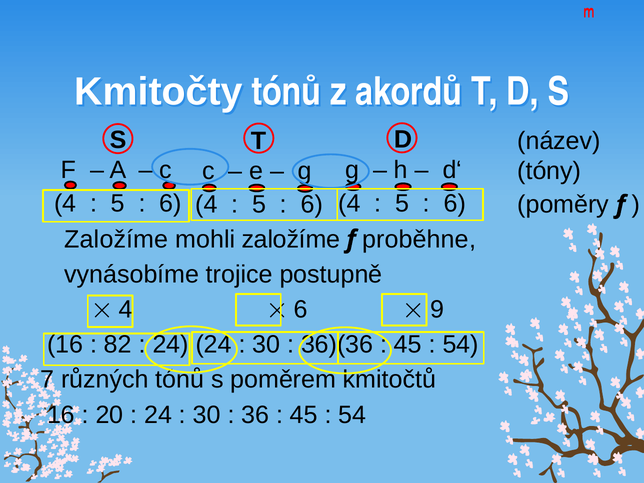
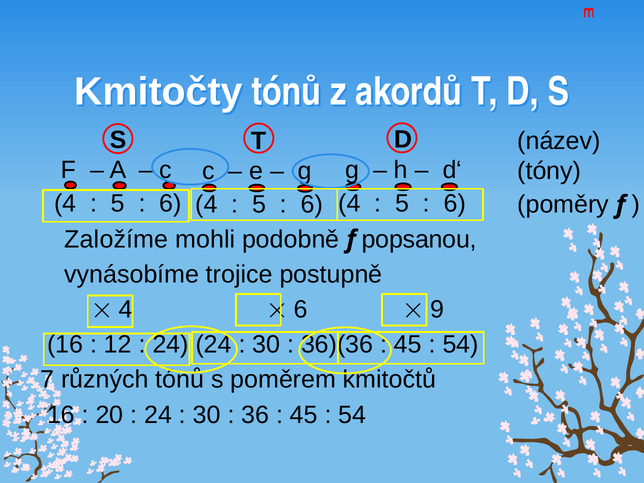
mohli založíme: založíme -> podobně (291, 239)
proběhne: proběhne -> popsanou (419, 239)
82: 82 -> 12 (118, 345)
